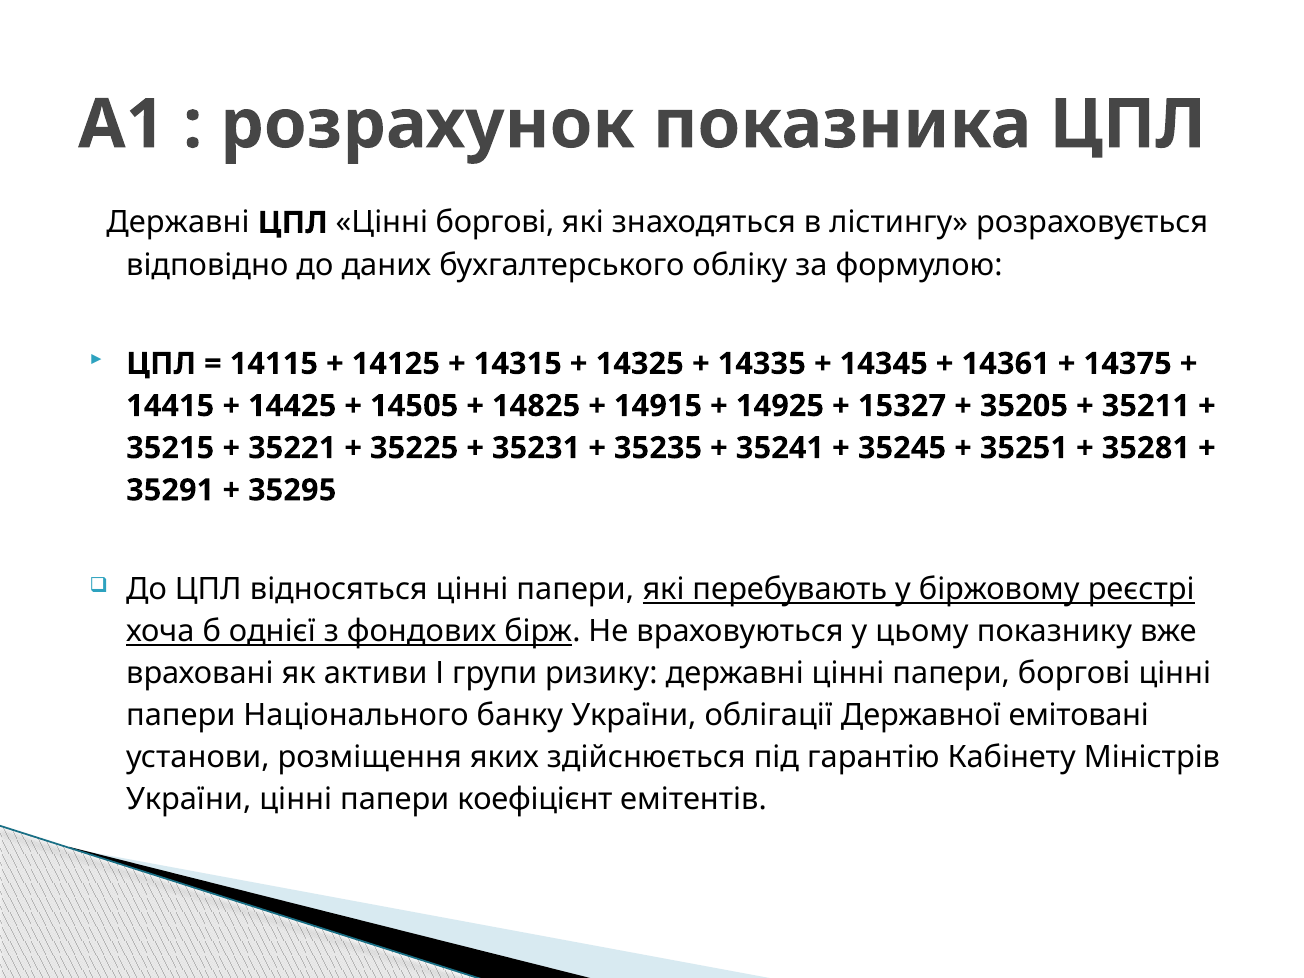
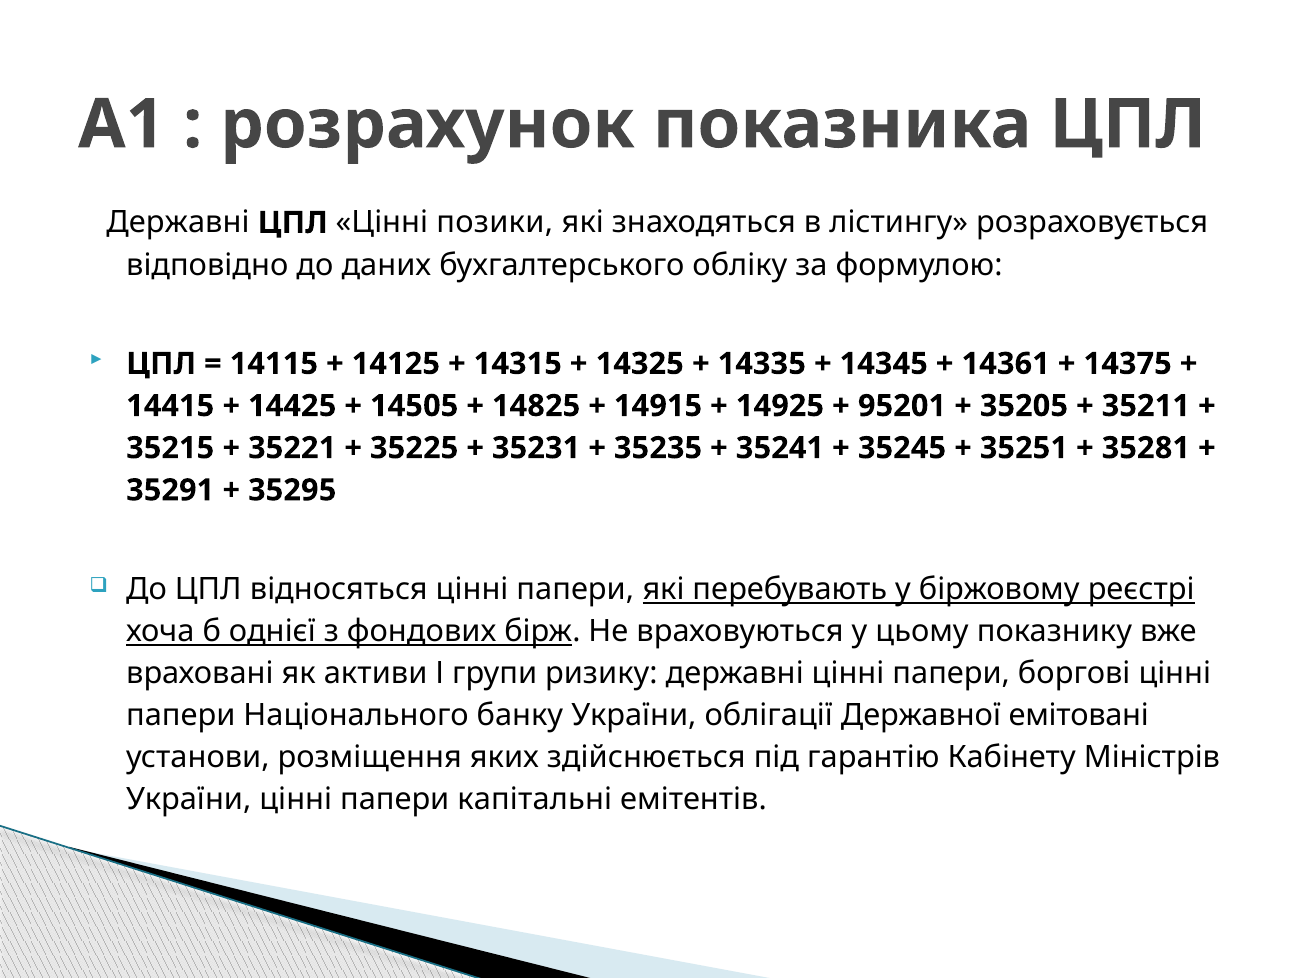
Цінні боргові: боргові -> позики (495, 223)
15327: 15327 -> 95201 (902, 406)
коефіцієнт: коефіцієнт -> капітальні (535, 800)
